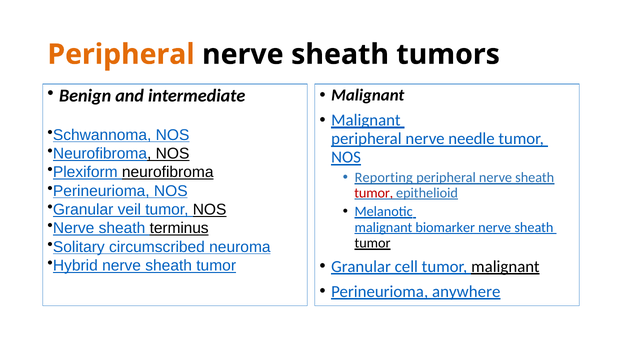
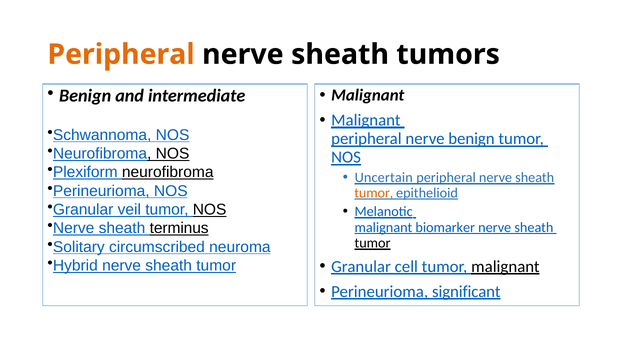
nerve needle: needle -> benign (471, 139)
Reporting: Reporting -> Uncertain (384, 177)
tumor colour: red -> orange (374, 193)
anywhere: anywhere -> significant (466, 291)
